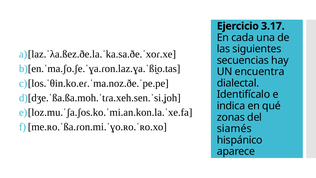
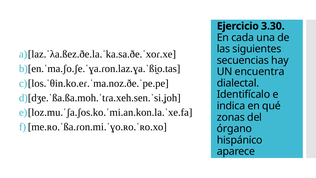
3.17: 3.17 -> 3.30 (273, 26)
siamés: siamés -> órgano (234, 129)
